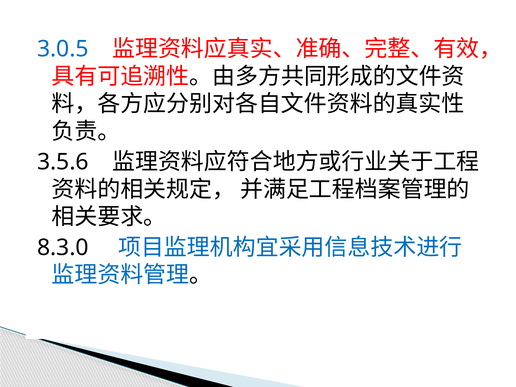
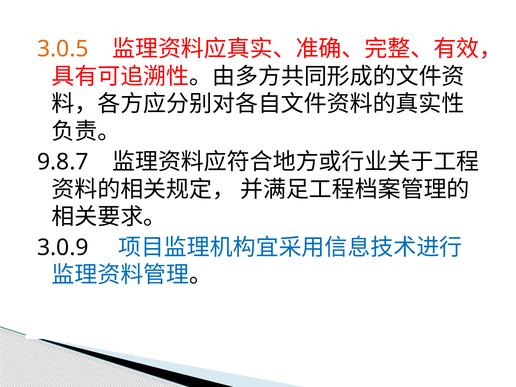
3.0.5 colour: blue -> orange (63, 49)
3.5.6: 3.5.6 -> 9.8.7 (63, 162)
8.3.0: 8.3.0 -> 3.0.9 (63, 247)
